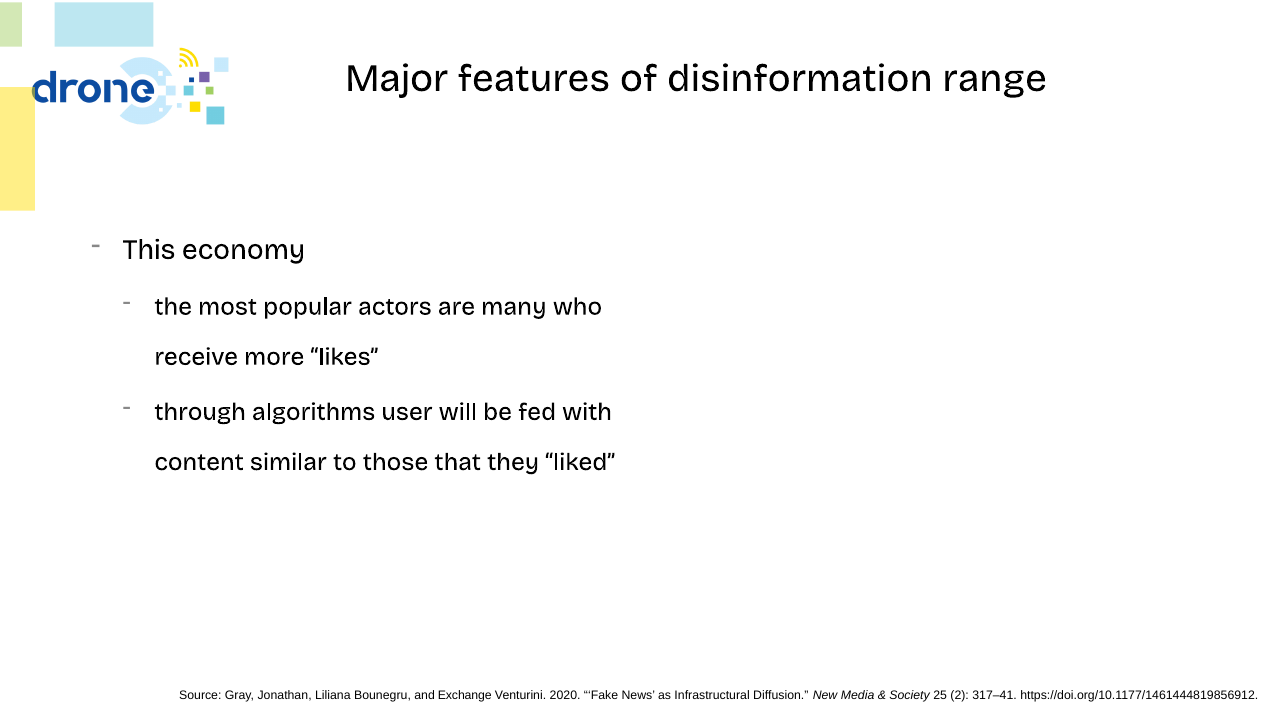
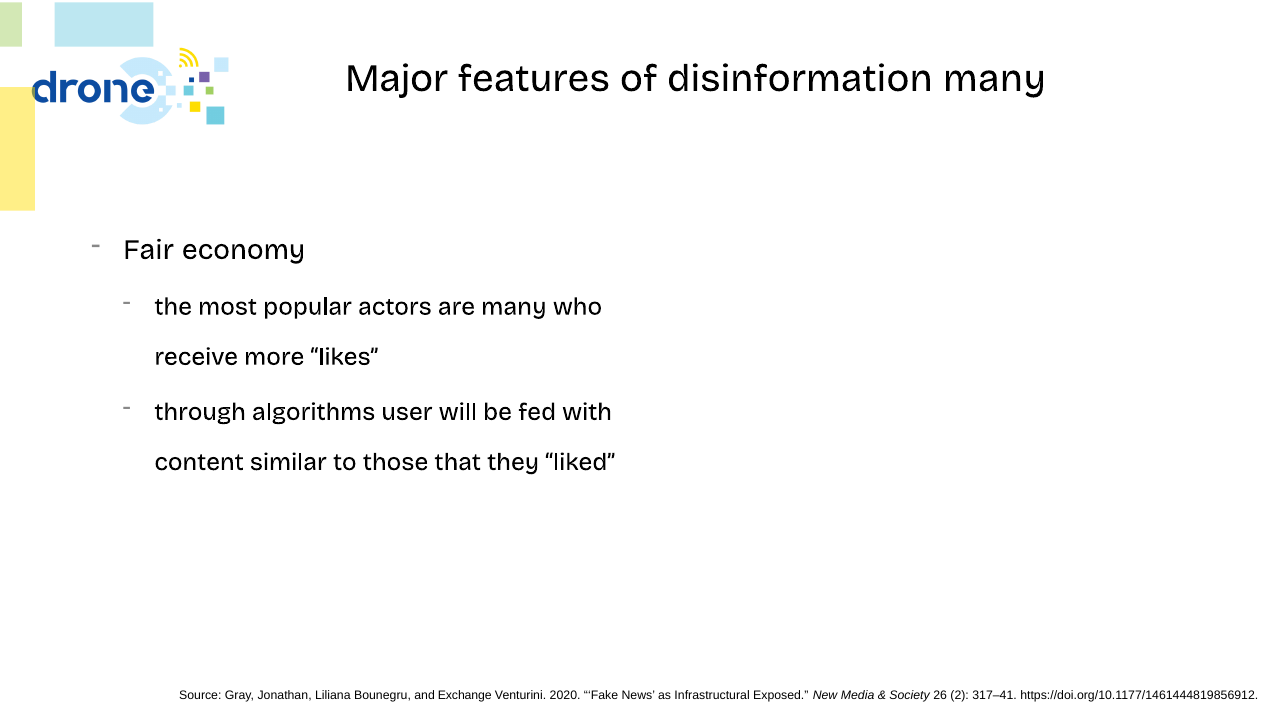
disinformation range: range -> many (994, 78)
This: This -> Fair (149, 250)
Diffusion: Diffusion -> Exposed (781, 696)
25: 25 -> 26 (940, 696)
